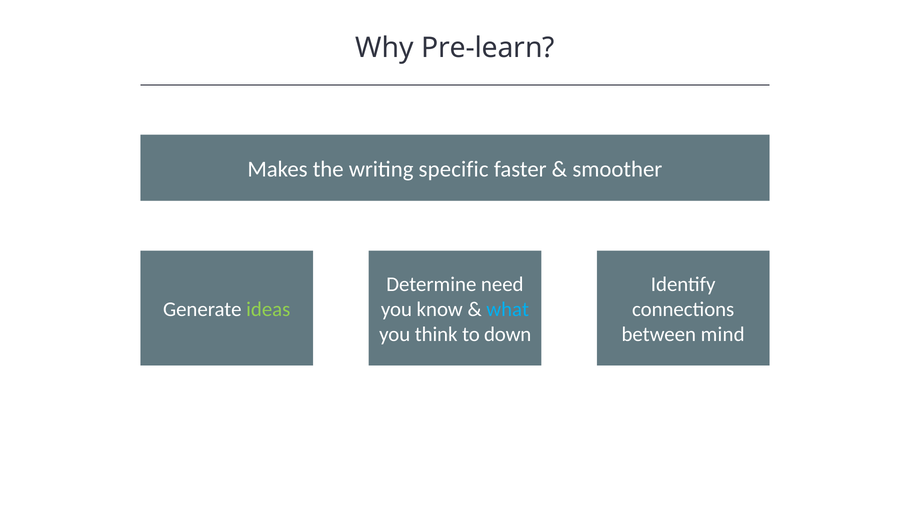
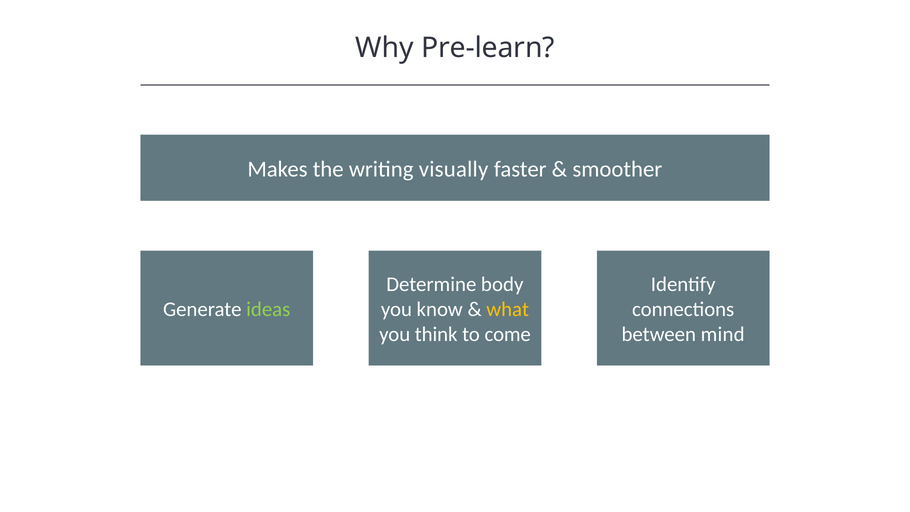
specific: specific -> visually (454, 169)
need: need -> body (502, 284)
what colour: light blue -> yellow (508, 309)
down: down -> come (508, 334)
